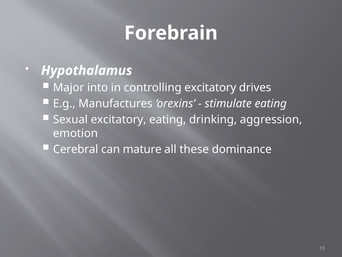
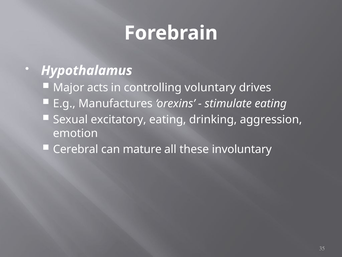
into: into -> acts (98, 87)
controlling excitatory: excitatory -> voluntary (210, 87)
dominance: dominance -> involuntary (242, 149)
